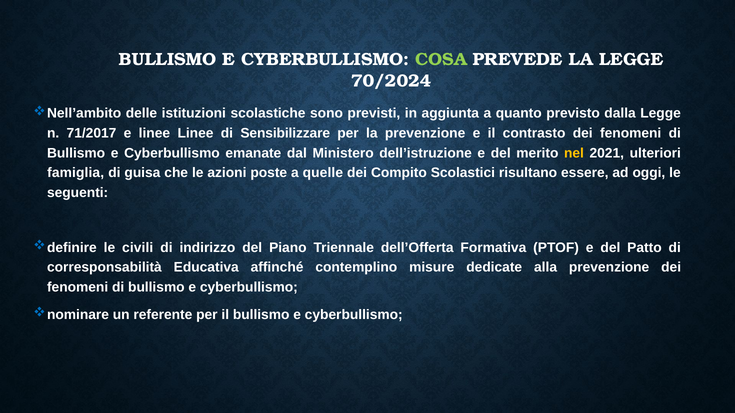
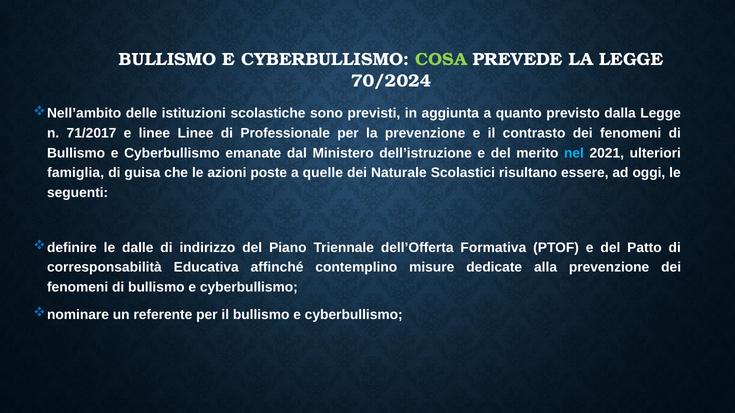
Sensibilizzare: Sensibilizzare -> Professionale (285, 133)
nel colour: yellow -> light blue (574, 153)
Compito: Compito -> Naturale (399, 173)
civili: civili -> dalle (138, 248)
